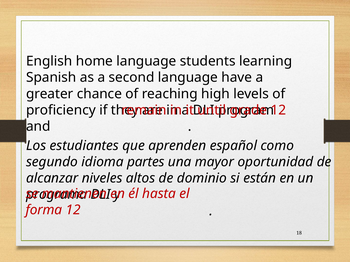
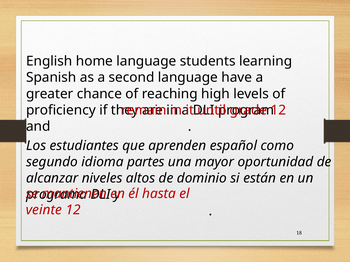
forma: forma -> veinte (44, 210)
